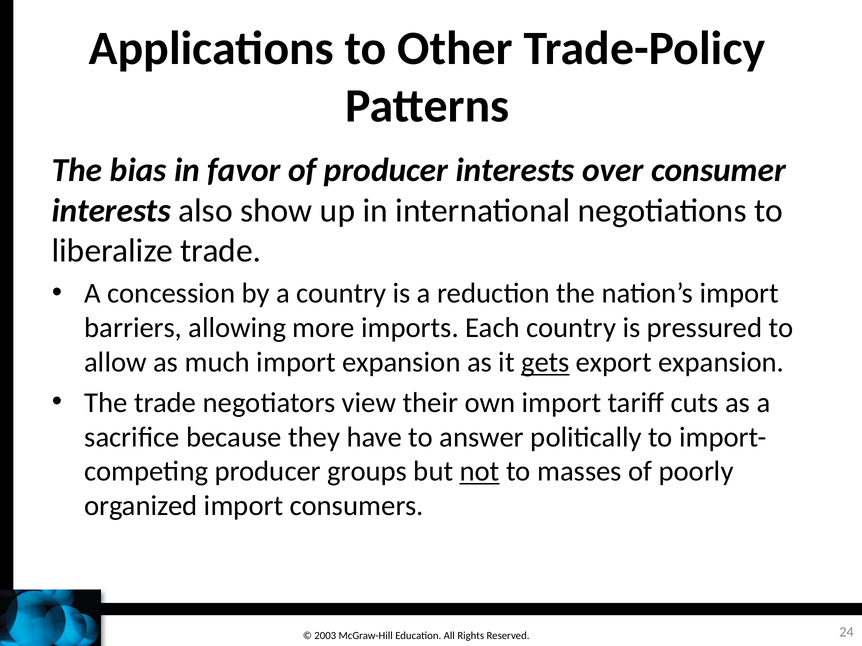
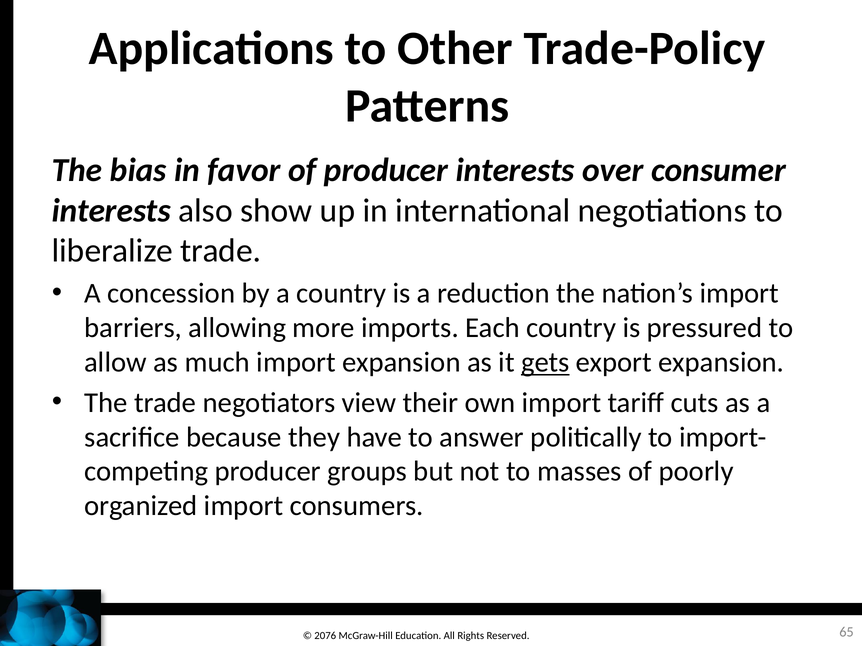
not underline: present -> none (480, 472)
2003: 2003 -> 2076 (325, 636)
24: 24 -> 65 (847, 632)
